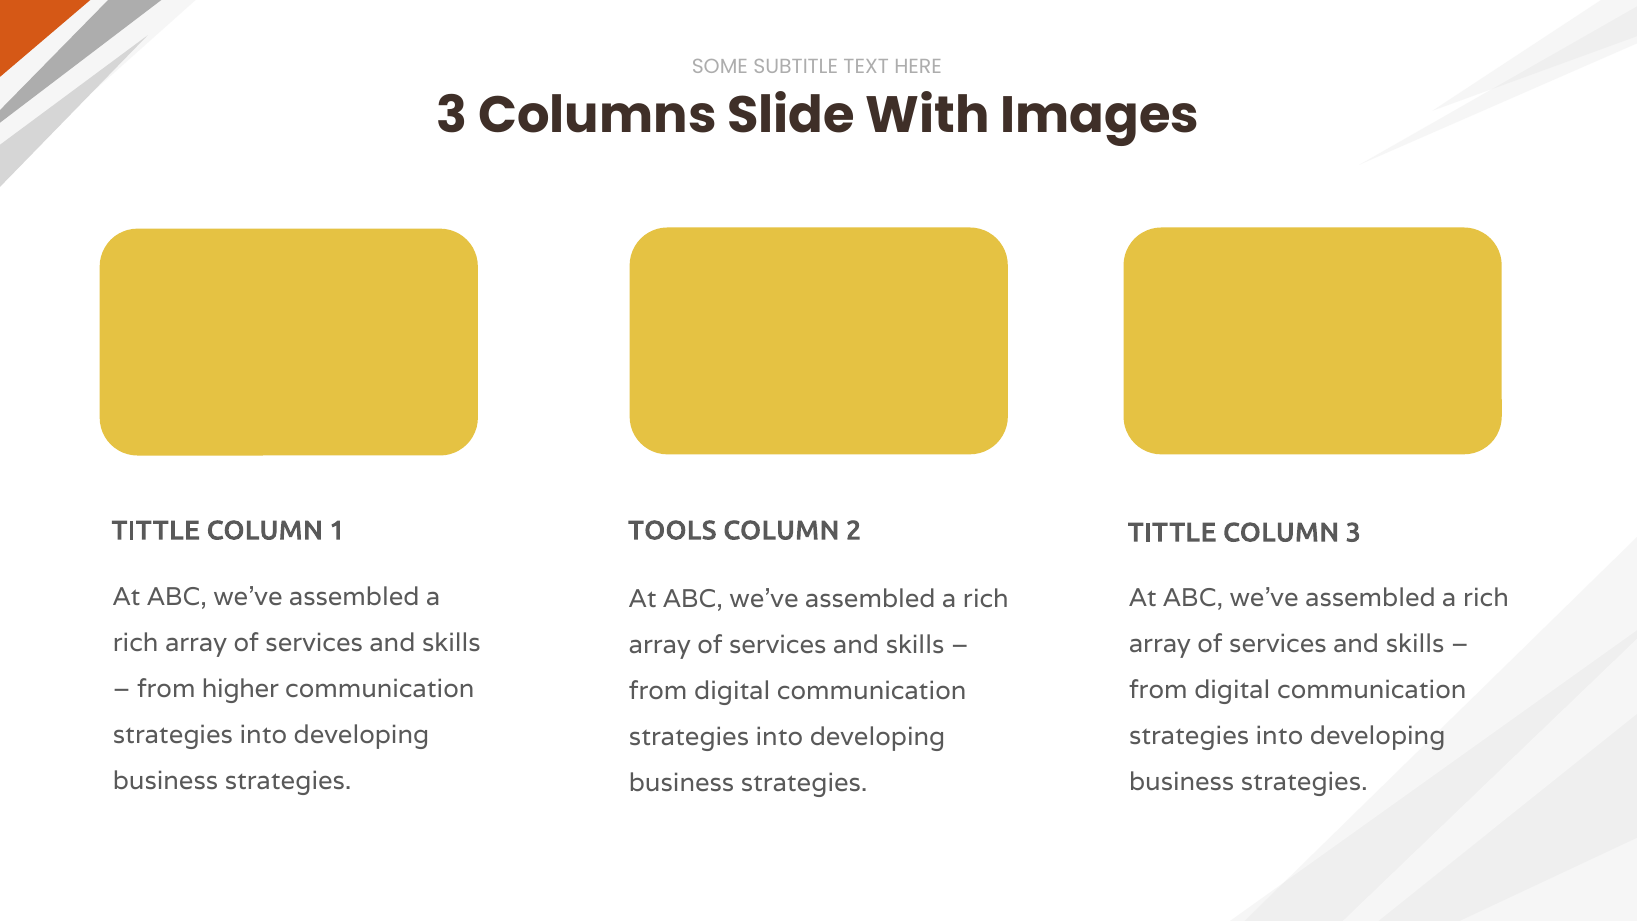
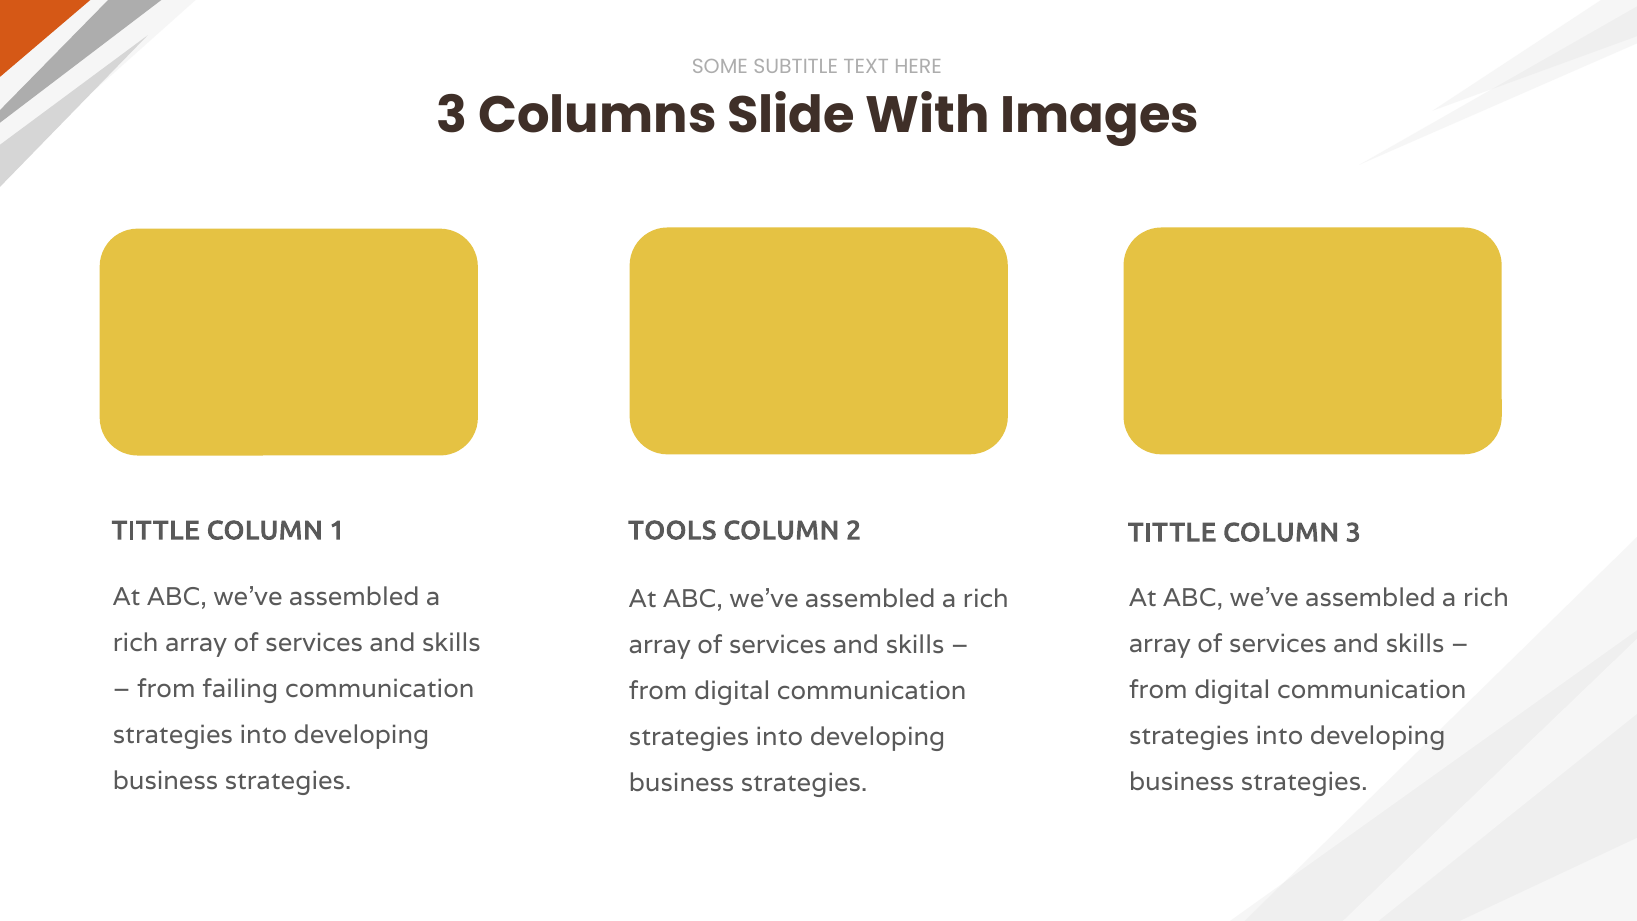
higher: higher -> failing (240, 689)
